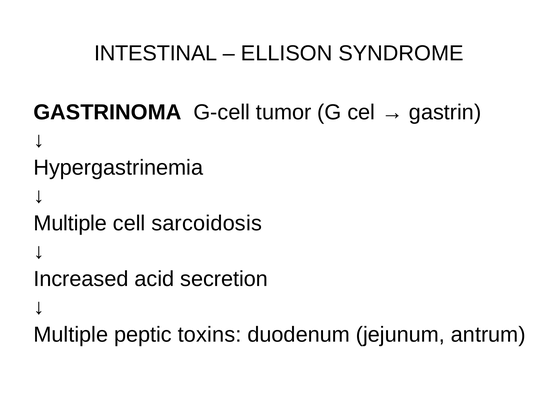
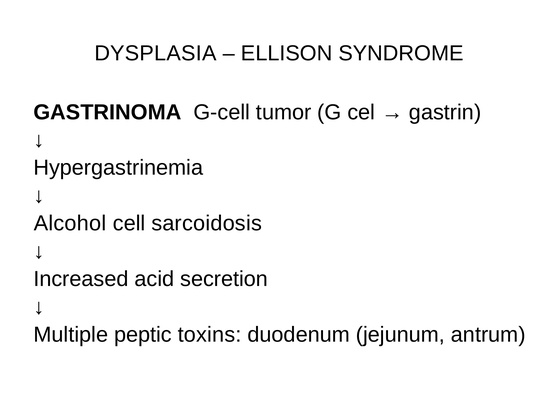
INTESTINAL: INTESTINAL -> DYSPLASIA (155, 53)
Multiple: Multiple -> Alcohol (70, 223)
